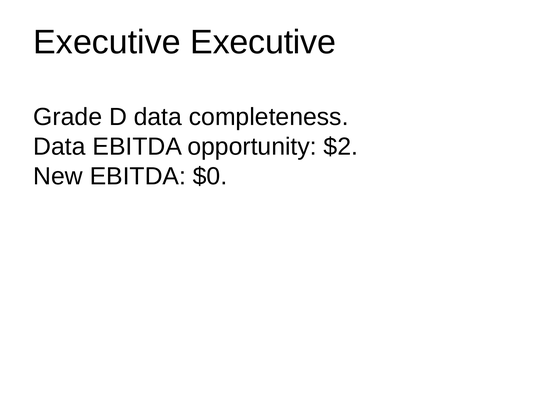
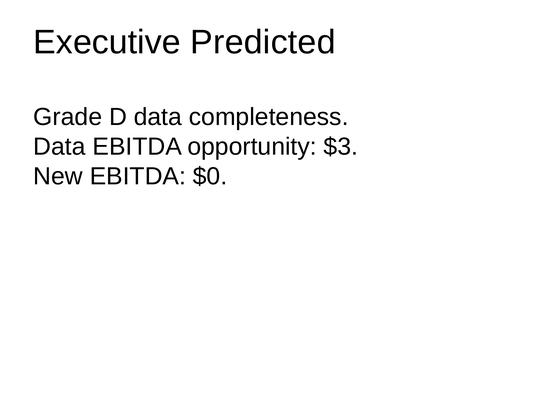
Executive Executive: Executive -> Predicted (263, 42)
$2: $2 -> $3 (341, 147)
